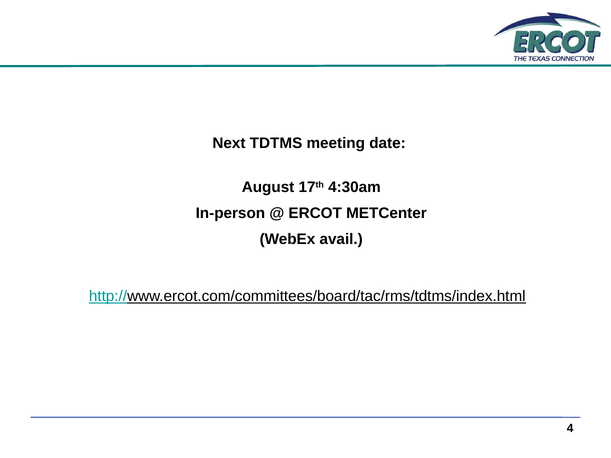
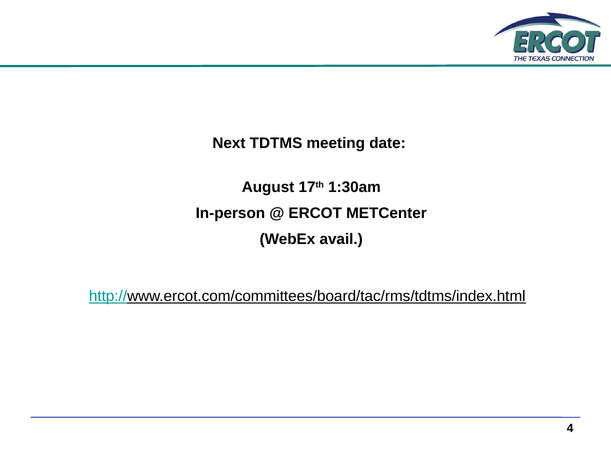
4:30am: 4:30am -> 1:30am (354, 187)
